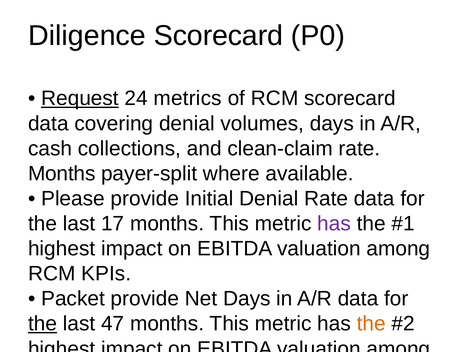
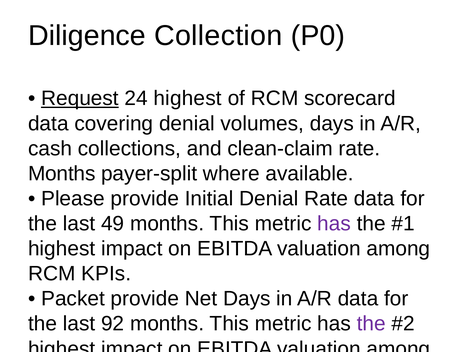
Diligence Scorecard: Scorecard -> Collection (218, 36)
24 metrics: metrics -> highest (188, 98)
17: 17 -> 49 (113, 223)
the underline: present -> none (43, 324)
47: 47 -> 92 (113, 324)
the colour: orange -> purple (371, 324)
